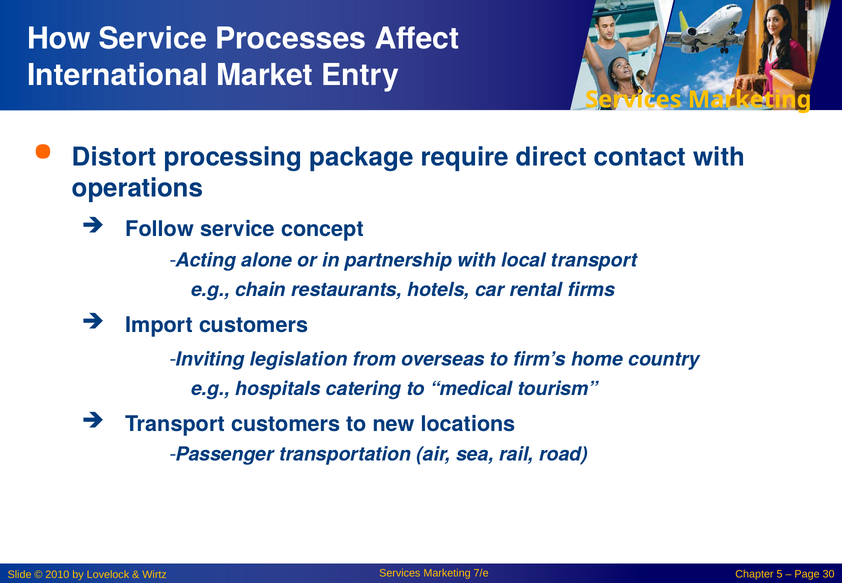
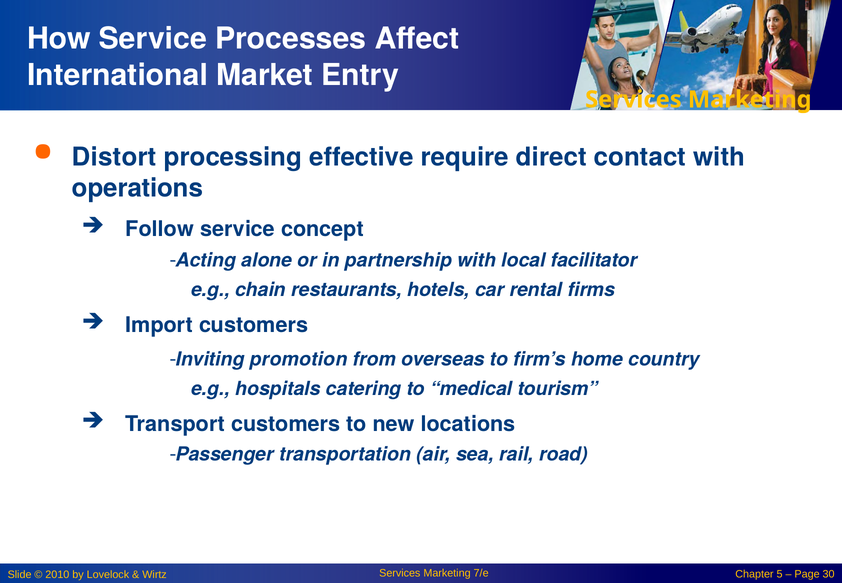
package: package -> effective (361, 157)
local transport: transport -> facilitator (594, 261)
legislation: legislation -> promotion (299, 360)
